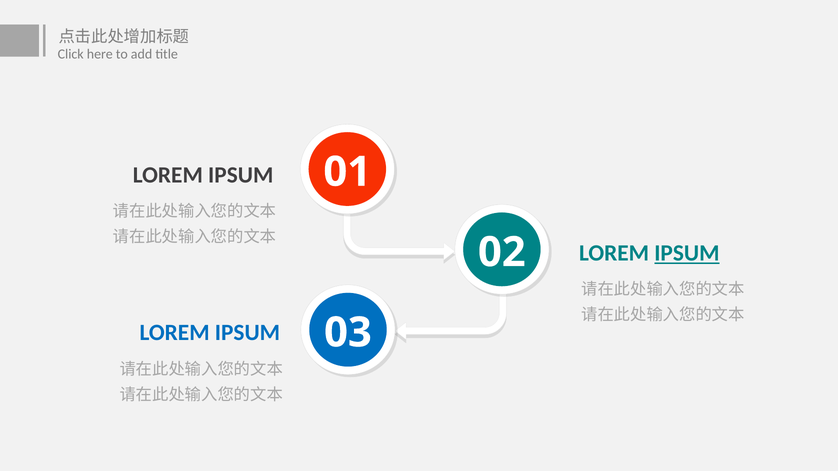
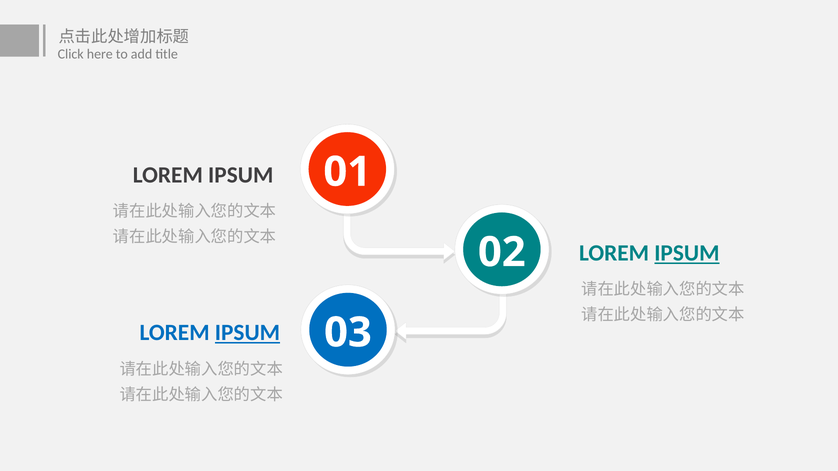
IPSUM underline: none -> present (247, 333)
